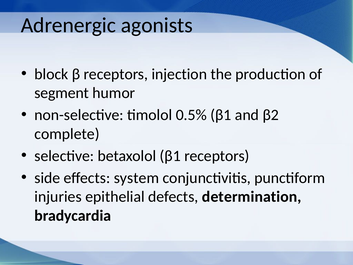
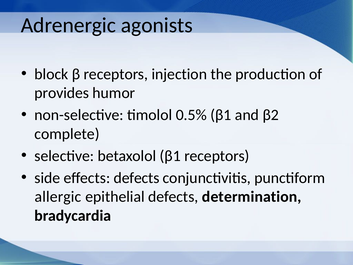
segment: segment -> provides (62, 93)
effects system: system -> defects (137, 178)
injuries: injuries -> allergic (58, 197)
